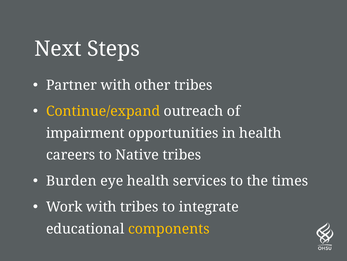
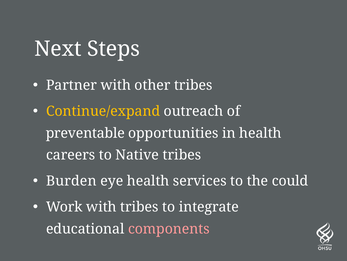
impairment: impairment -> preventable (85, 133)
times: times -> could (290, 181)
components colour: yellow -> pink (169, 228)
